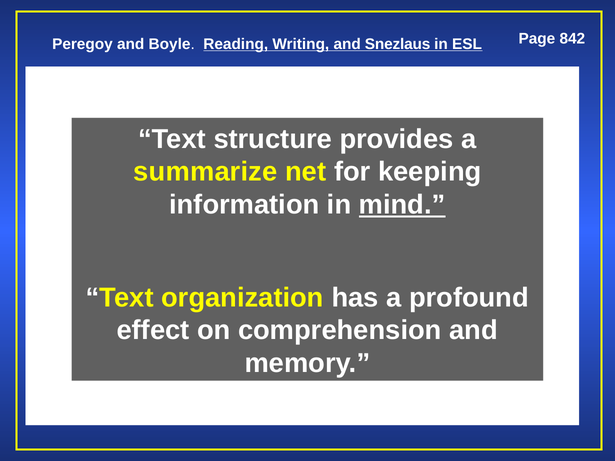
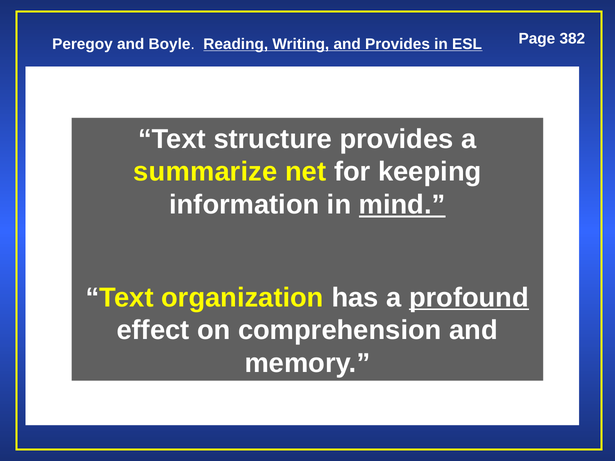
and Snezlaus: Snezlaus -> Provides (398, 44)
842: 842 -> 382 (572, 39)
profound underline: none -> present (469, 298)
